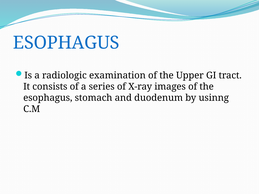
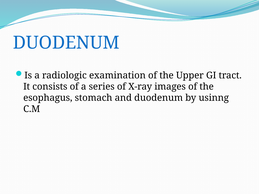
ESOPHAGUS: ESOPHAGUS -> DUODENUM (66, 43)
